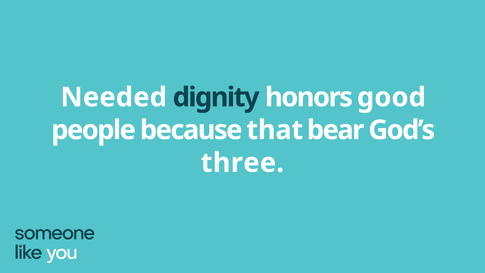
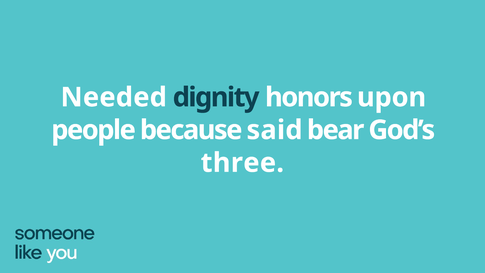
good: good -> upon (392, 97)
that: that -> said (275, 130)
